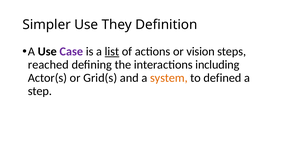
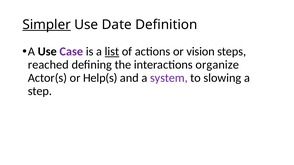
Simpler underline: none -> present (47, 25)
They: They -> Date (117, 25)
including: including -> organize (217, 65)
Grid(s: Grid(s -> Help(s (100, 78)
system colour: orange -> purple (169, 78)
defined: defined -> slowing (222, 78)
